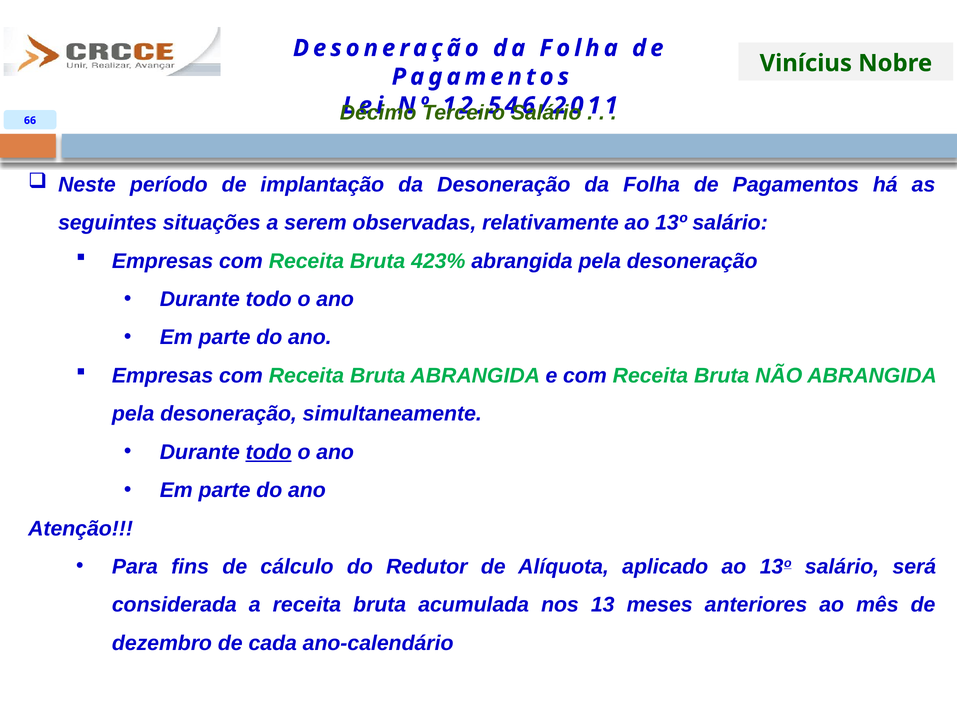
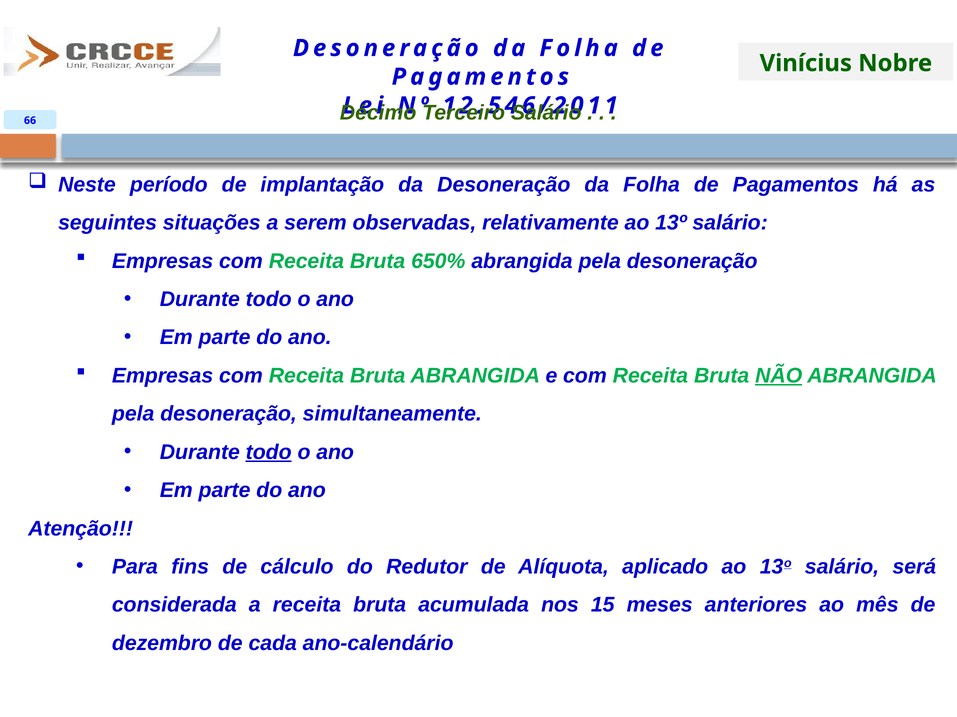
423%: 423% -> 650% (438, 261)
NÃO underline: none -> present (779, 376)
13: 13 -> 15 (603, 606)
